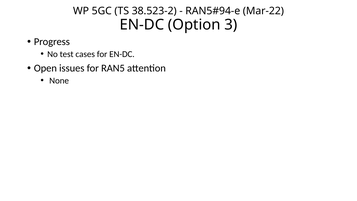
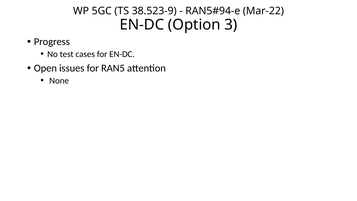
38.523-2: 38.523-2 -> 38.523-9 (154, 11)
